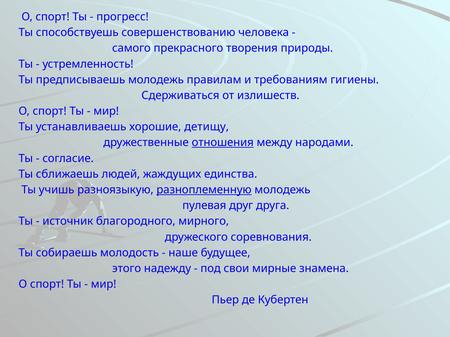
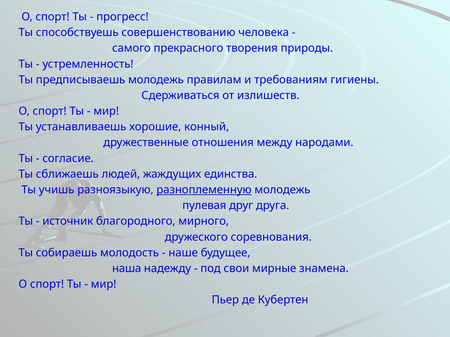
детищу: детищу -> конный (207, 127)
отношения underline: present -> none (223, 143)
этого: этого -> наша (127, 269)
